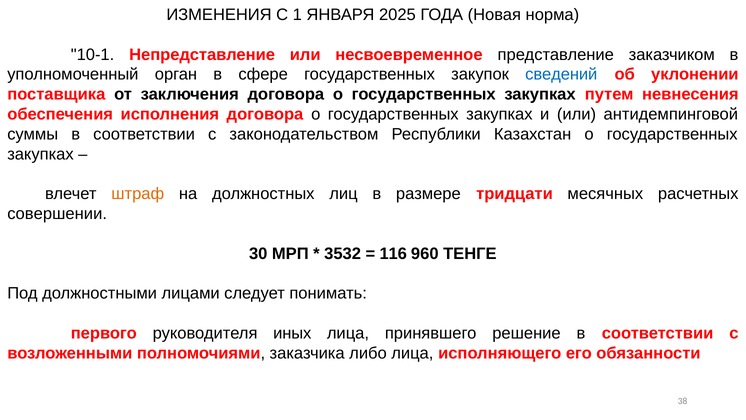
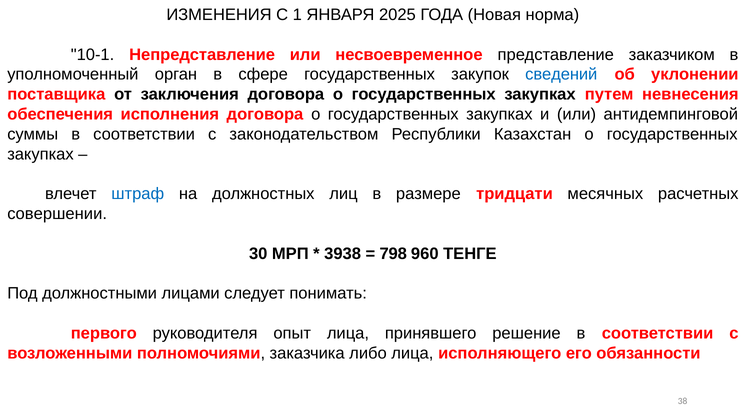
штраф colour: orange -> blue (138, 194)
3532: 3532 -> 3938 (343, 253)
116: 116 -> 798 (393, 253)
иных: иных -> опыт (292, 333)
